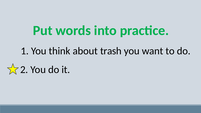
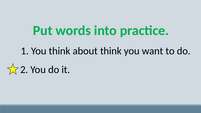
about trash: trash -> think (111, 51)
